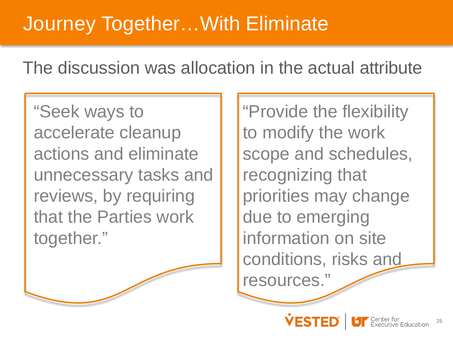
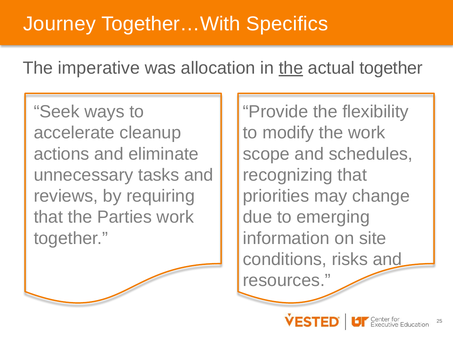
Together…With Eliminate: Eliminate -> Specifics (287, 24)
discussion: discussion -> imperative (99, 68)
the underline: none -> present (291, 68)
actual attribute: attribute -> together (391, 68)
